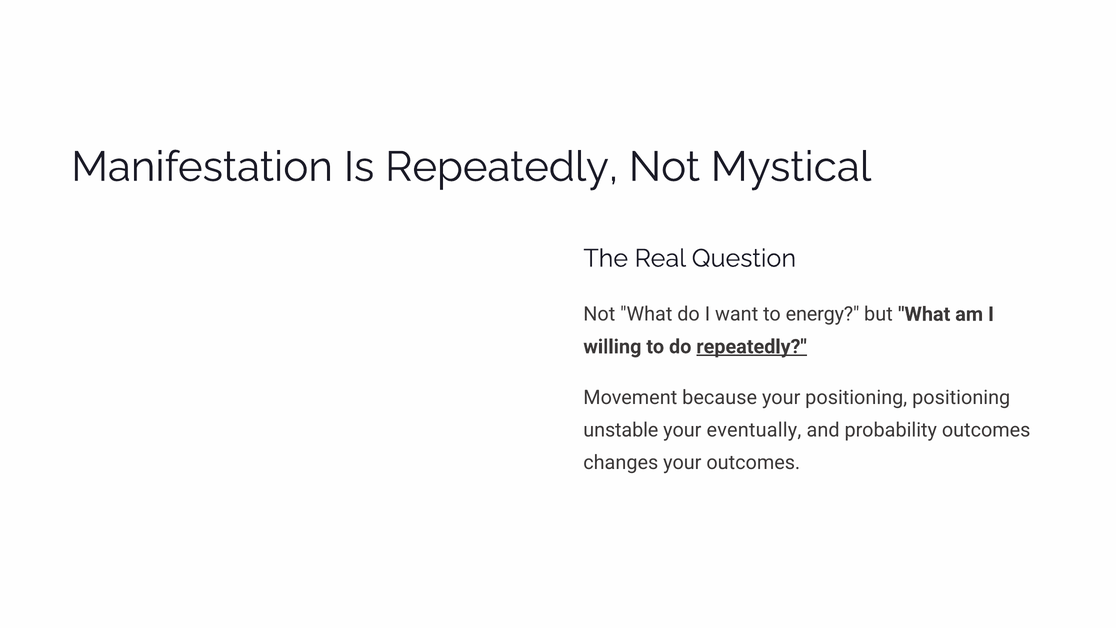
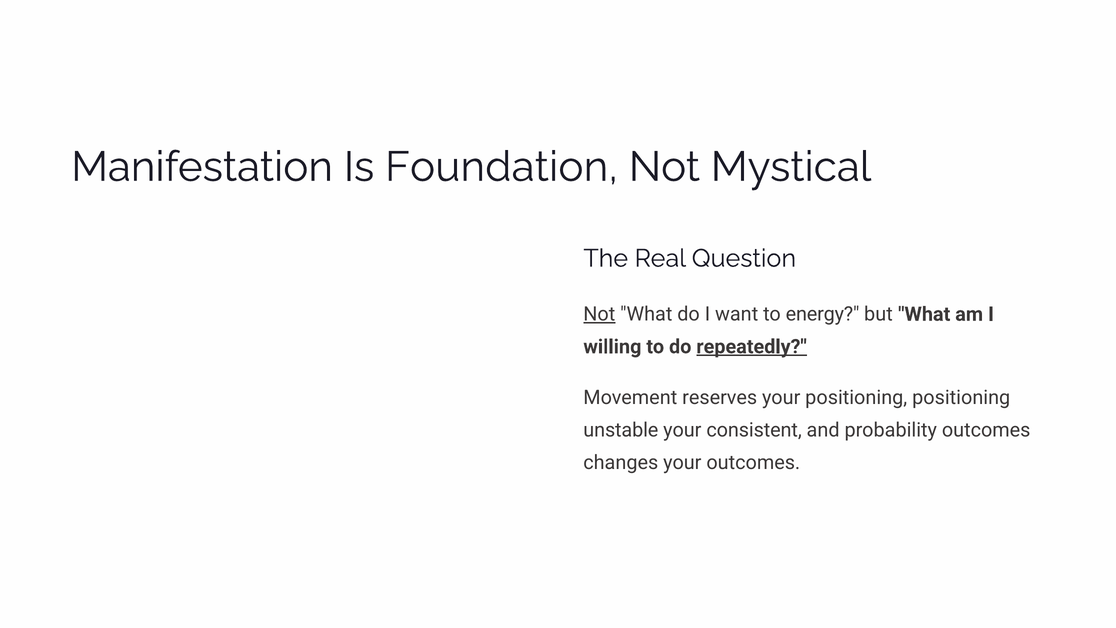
Is Repeatedly: Repeatedly -> Foundation (501, 167)
Not underline: none -> present (599, 314)
because: because -> reserves (720, 397)
eventually: eventually -> consistent (754, 430)
